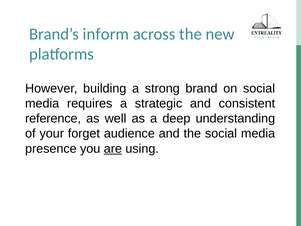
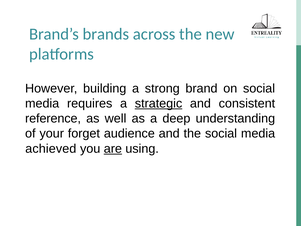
inform: inform -> brands (106, 34)
strategic underline: none -> present (159, 103)
presence: presence -> achieved (51, 148)
